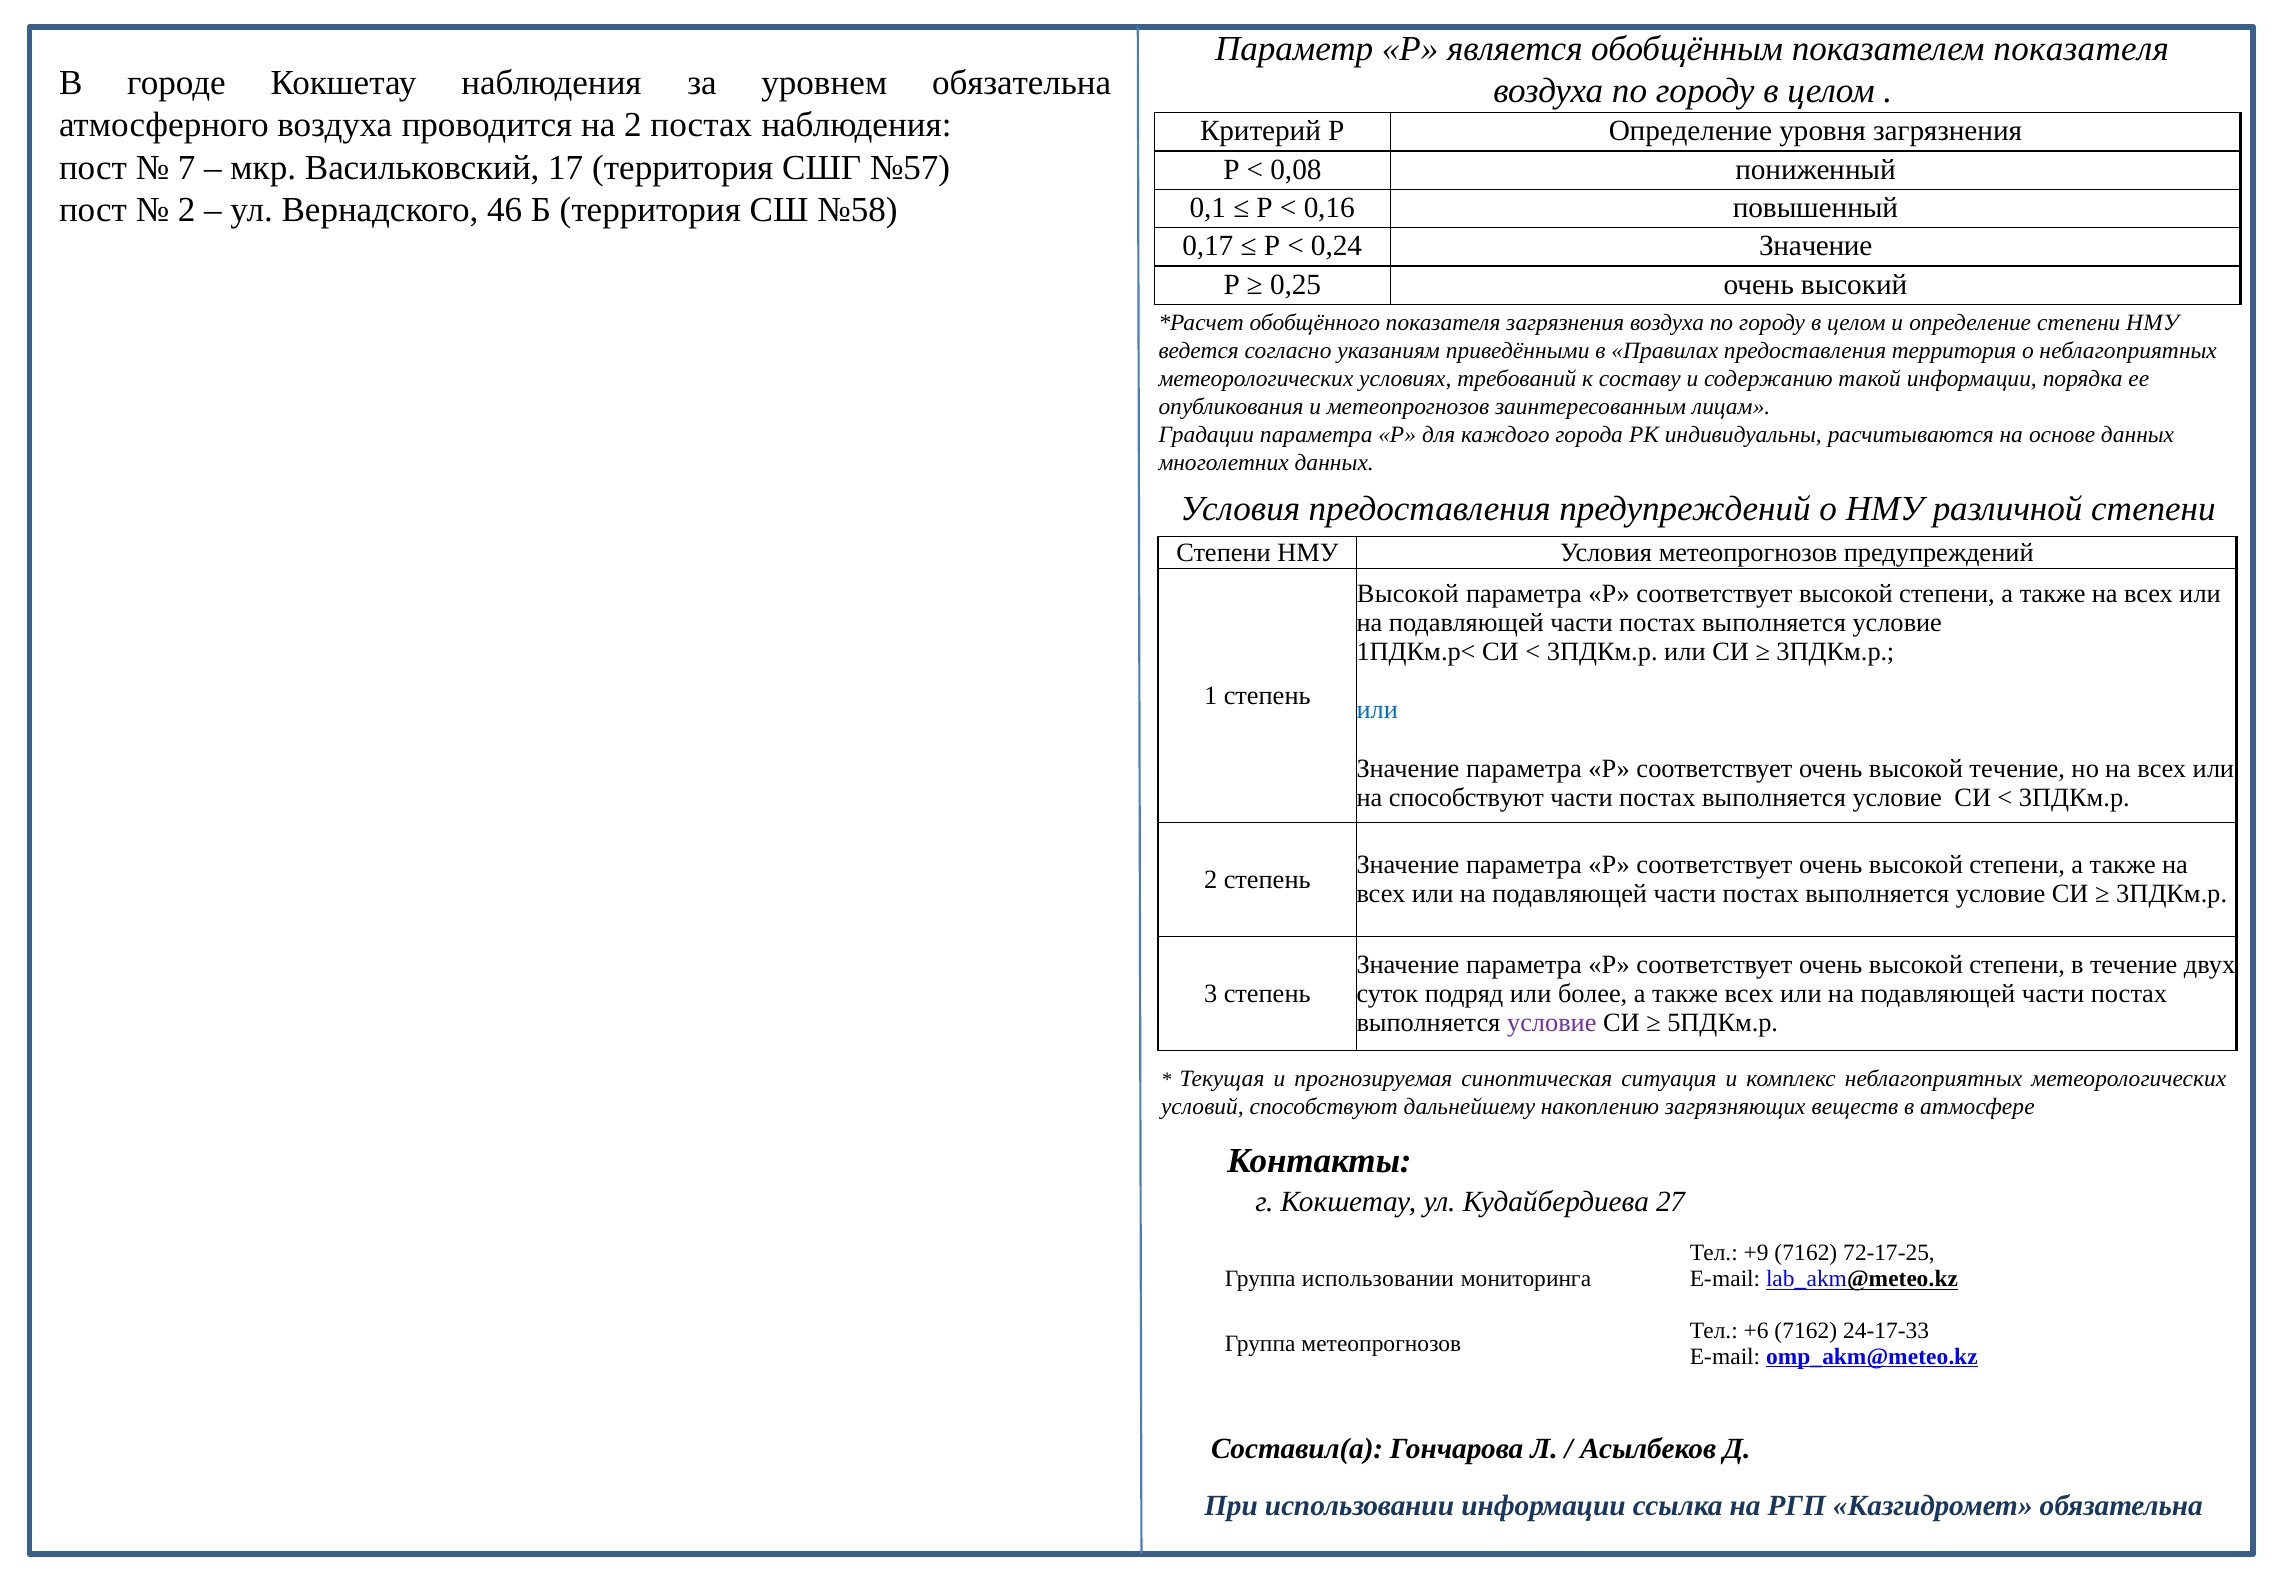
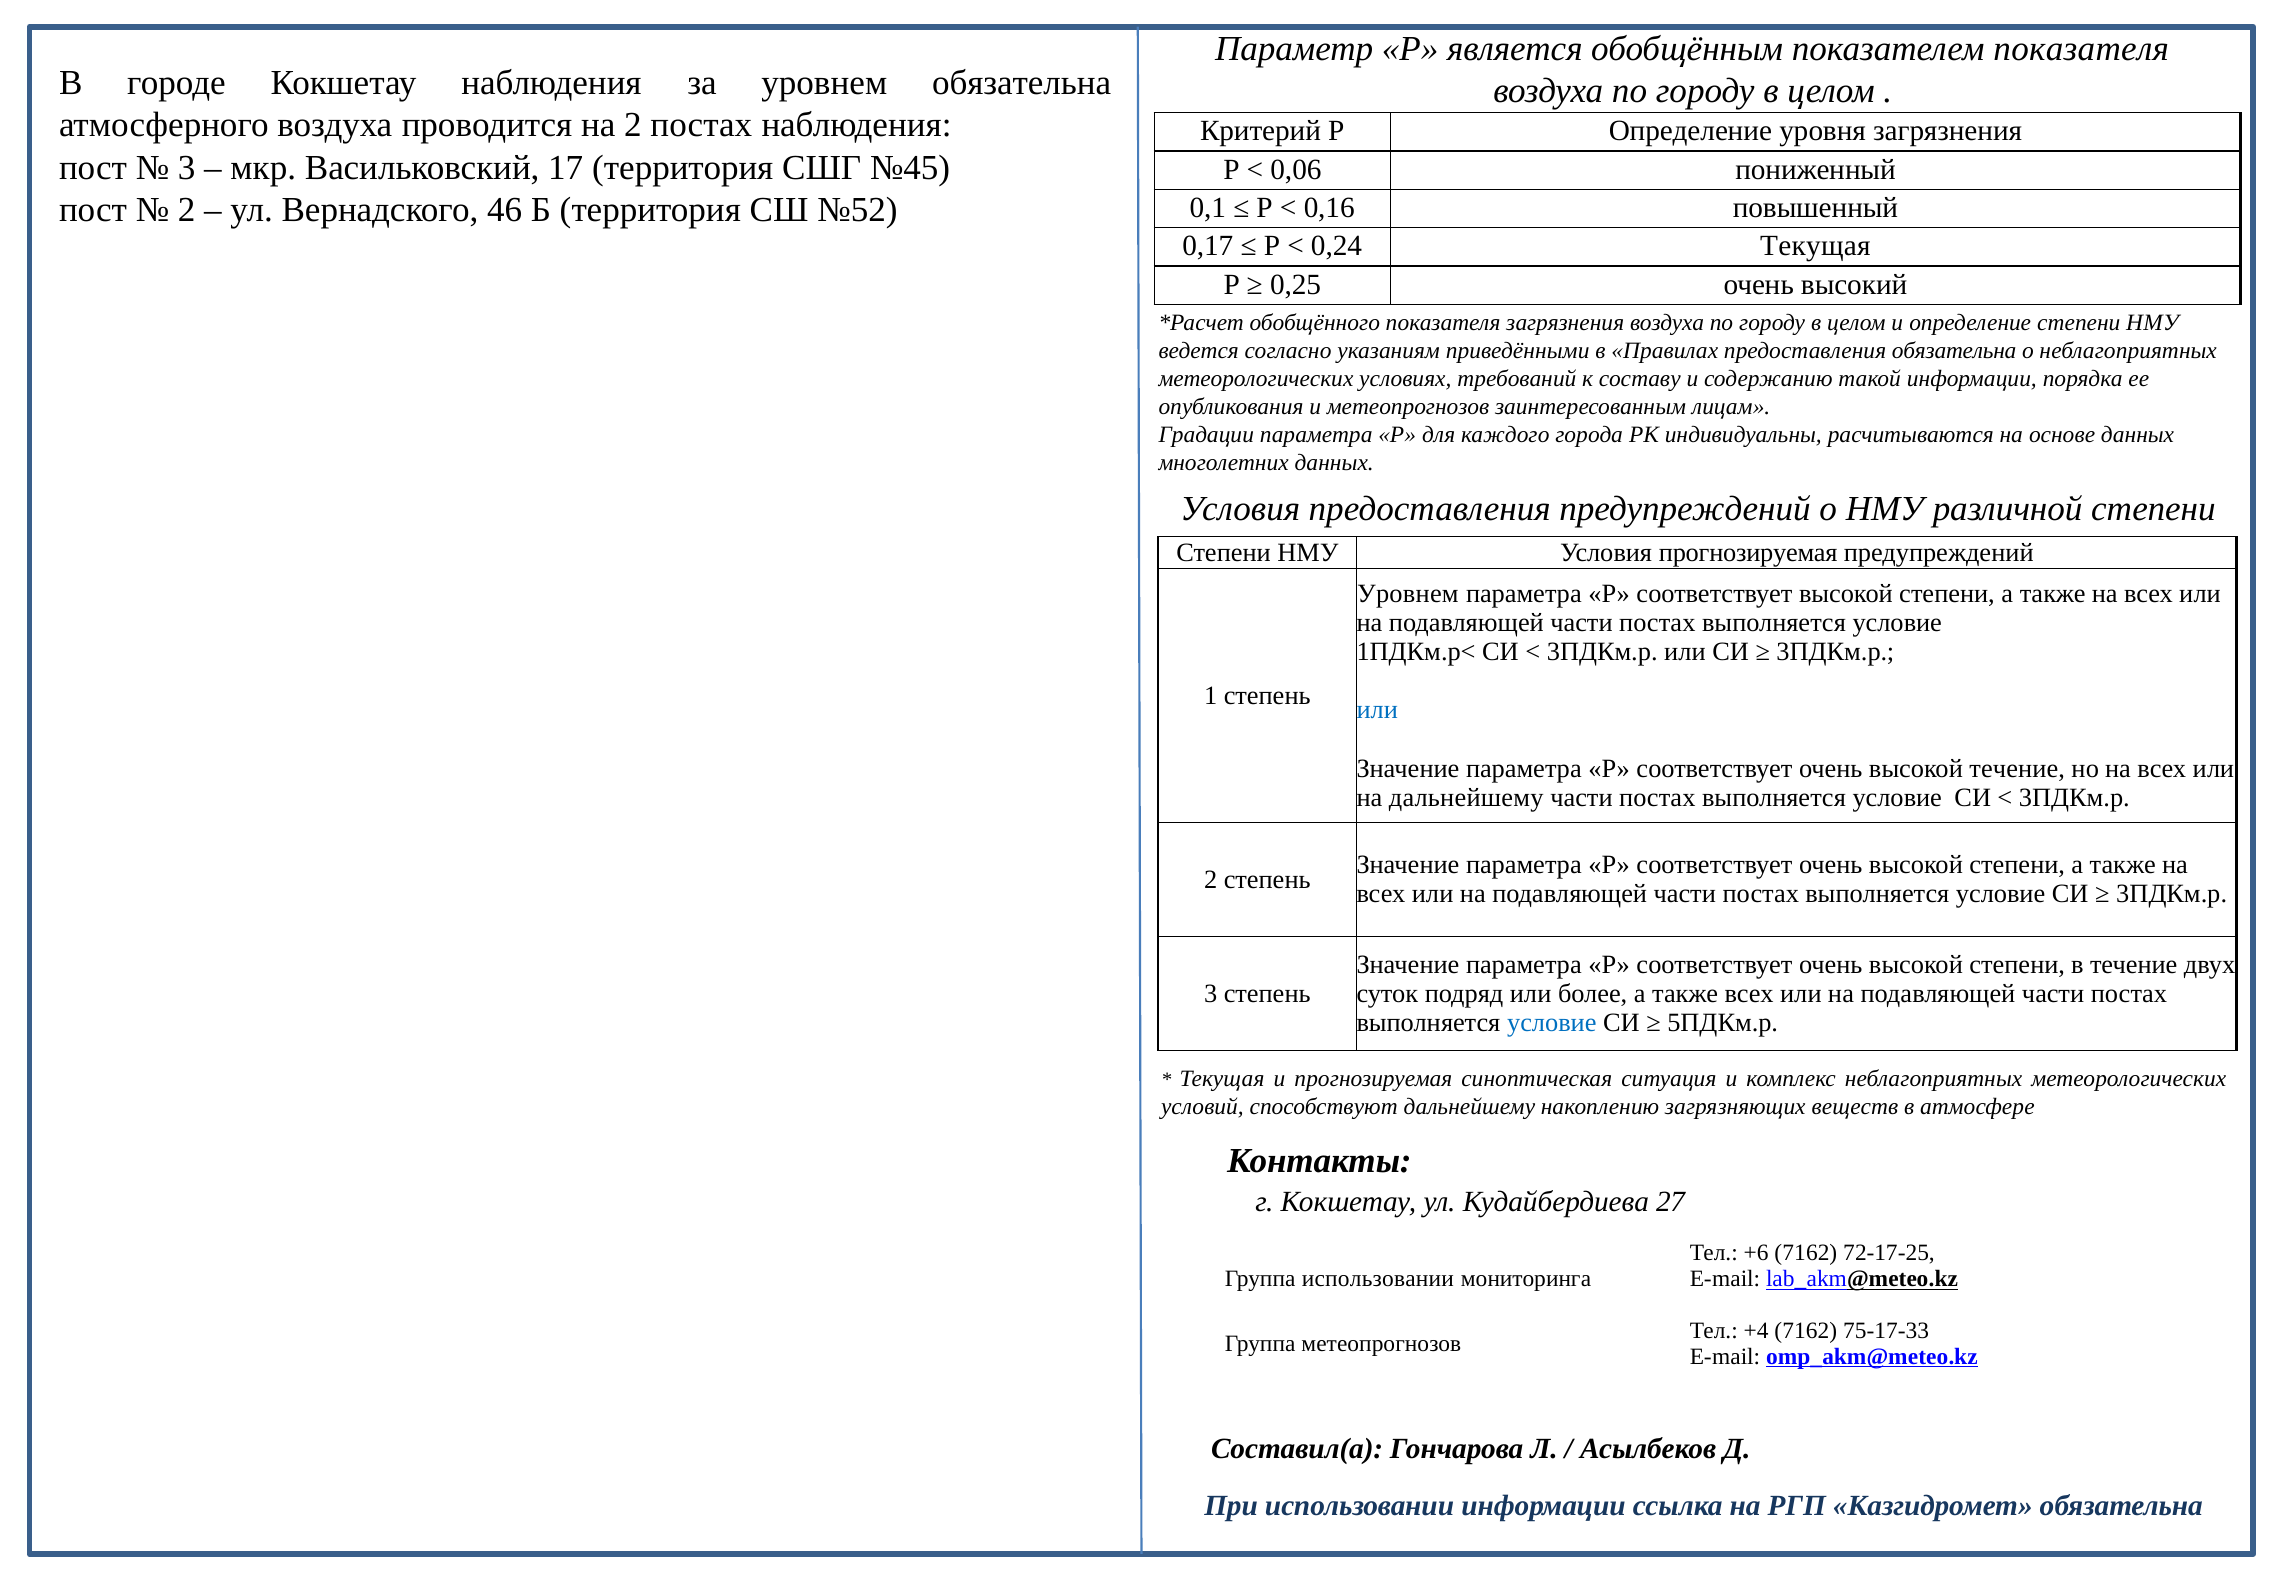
7: 7 -> 3 (187, 167)
№57: №57 -> №45 (910, 167)
0,08: 0,08 -> 0,06 (1296, 170)
№58: №58 -> №52 (857, 210)
0,24 Значение: Значение -> Текущая (1815, 246)
предоставления территория: территория -> обязательна (1954, 351)
Условия метеопрогнозов: метеопрогнозов -> прогнозируемая (1748, 553)
Высокой: Высокой -> Уровнем (1408, 593)
на способствуют: способствуют -> дальнейшему (1466, 798)
условие colour: purple -> blue (1552, 1023)
+9: +9 -> +6 (1756, 1253)
+6: +6 -> +4 (1756, 1330)
24-17-33: 24-17-33 -> 75-17-33 (1886, 1330)
